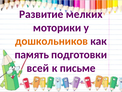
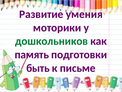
мелких: мелких -> умения (84, 14)
дошкольников colour: orange -> green (51, 41)
всей: всей -> быть (38, 68)
